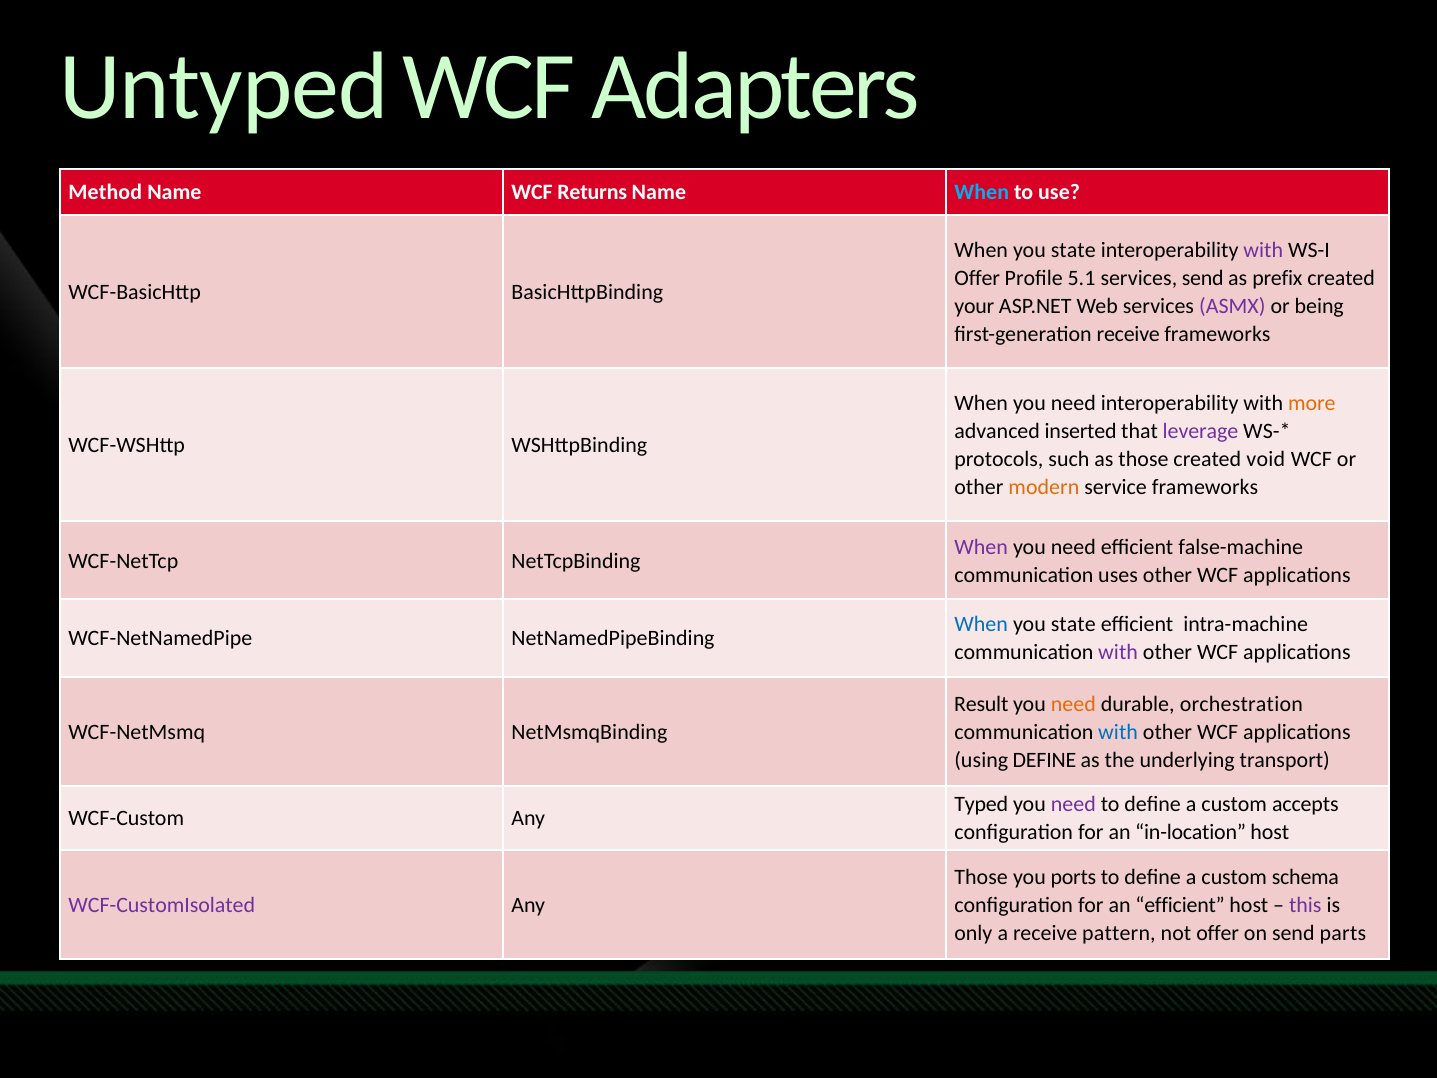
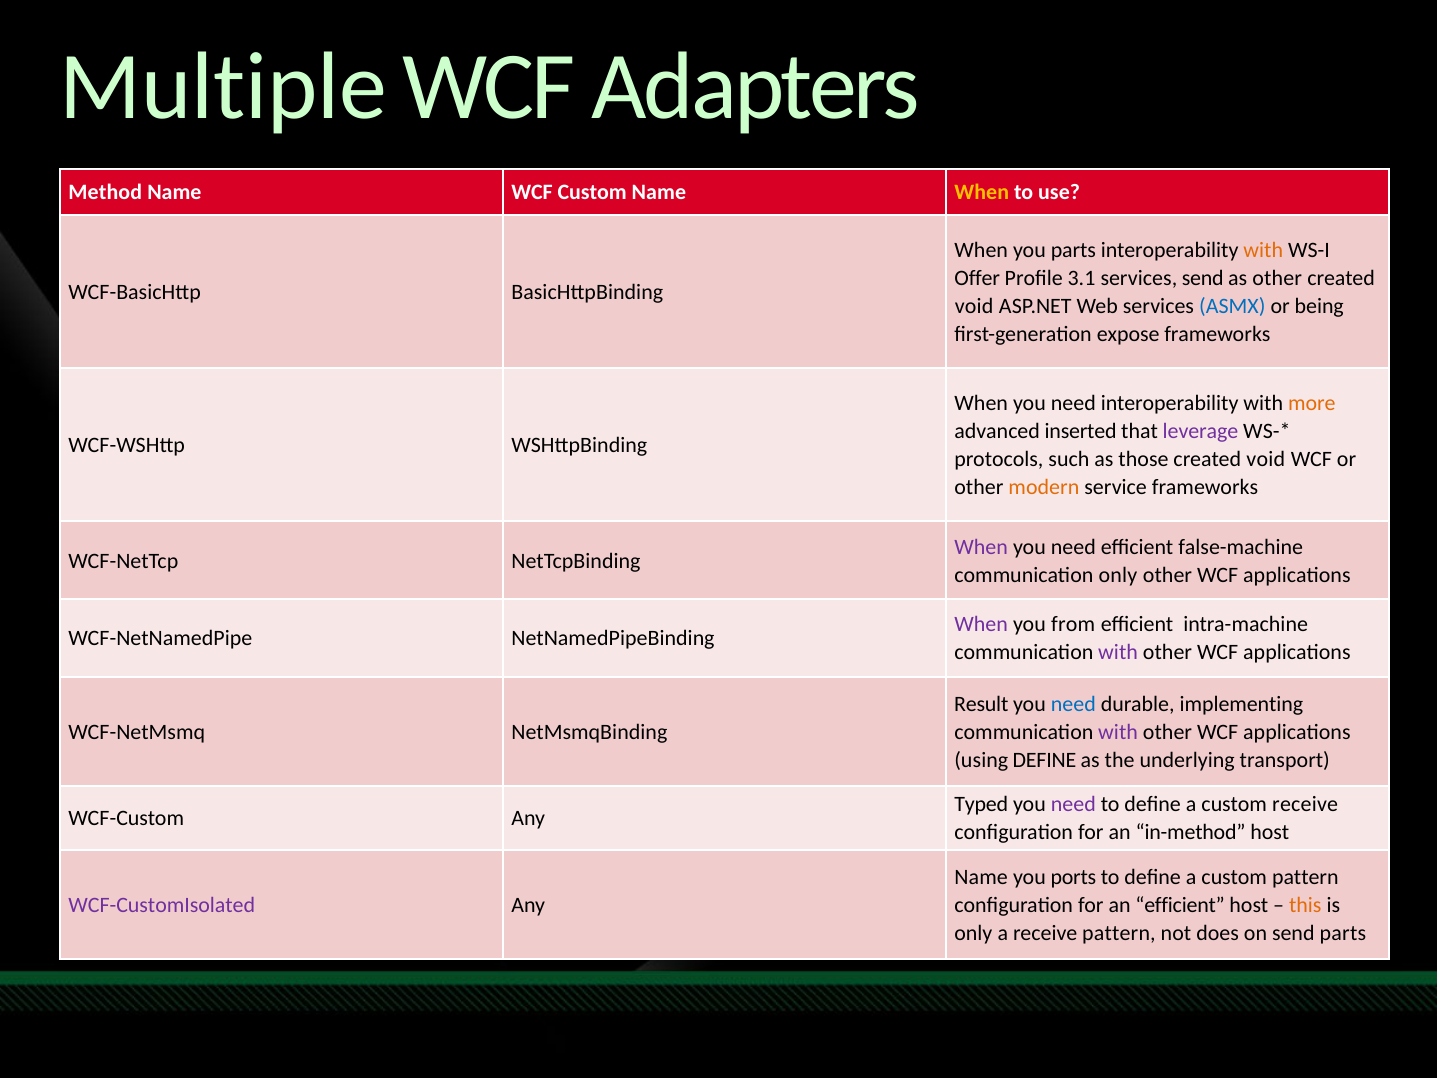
Untyped: Untyped -> Multiple (223, 87)
WCF Returns: Returns -> Custom (592, 193)
When colour: light blue -> yellow (982, 193)
state: state -> parts (1073, 250)
with colour: purple -> orange (1263, 250)
5.1: 5.1 -> 3.1 (1081, 278)
as prefix: prefix -> other (1277, 278)
your: your -> void (974, 306)
ASMX colour: purple -> blue (1232, 306)
first-generation receive: receive -> expose (1128, 334)
communication uses: uses -> only (1118, 575)
When colour: blue -> purple (981, 625)
state: state -> from (1073, 625)
need colour: orange -> blue (1073, 704)
orchestration: orchestration -> implementing (1241, 704)
with colour: blue -> purple (1118, 732)
custom accepts: accepts -> receive (1305, 805)
in-location: in-location -> in-method (1191, 832)
Those: Those -> Name (981, 877)
custom schema: schema -> pattern (1305, 877)
this colour: purple -> orange (1305, 905)
not offer: offer -> does (1218, 933)
